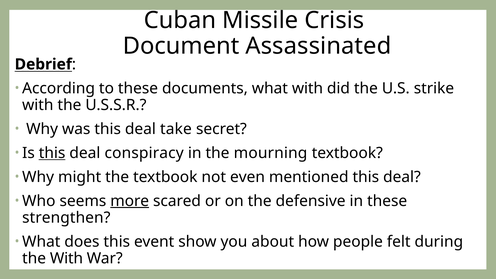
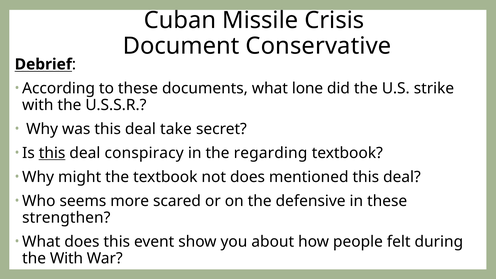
Assassinated: Assassinated -> Conservative (318, 46)
what with: with -> lone (308, 88)
mourning: mourning -> regarding (271, 153)
not even: even -> does (248, 177)
more underline: present -> none (130, 201)
